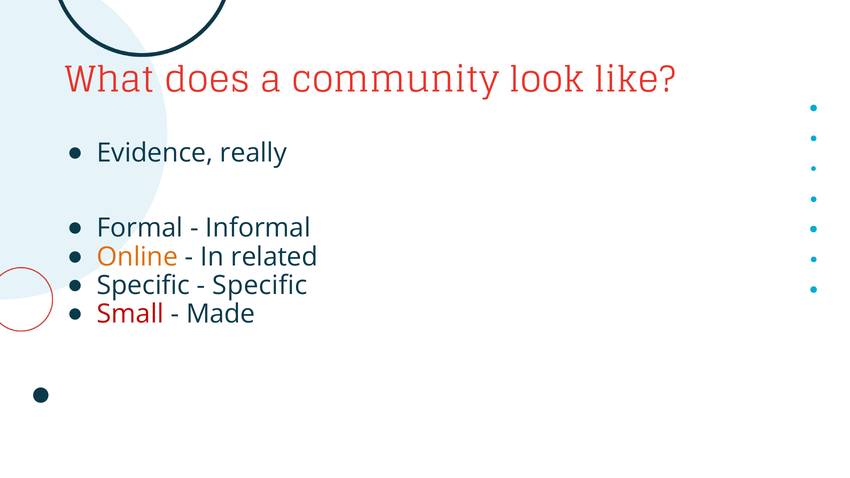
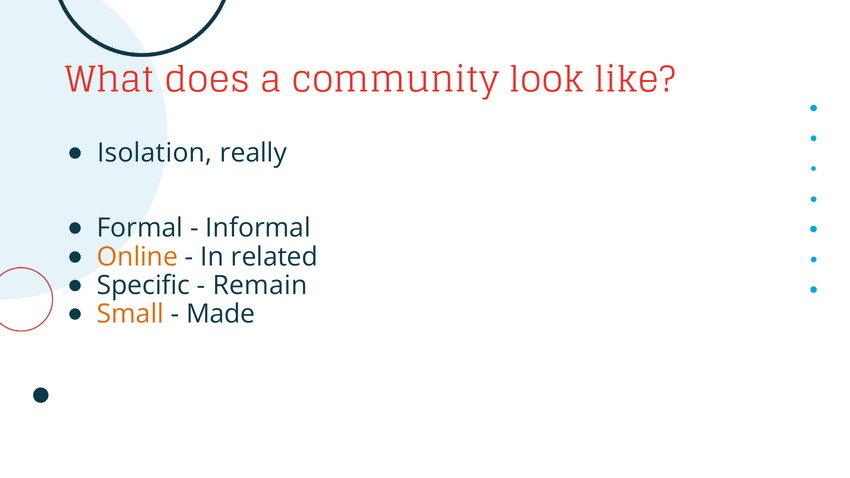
Evidence: Evidence -> Isolation (155, 153)
Specific: Specific -> Remain (260, 286)
Small colour: red -> orange (130, 314)
